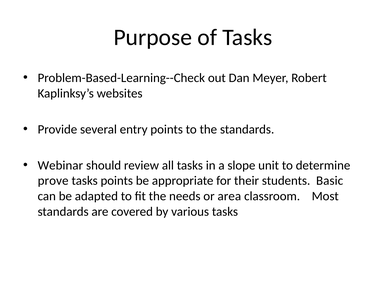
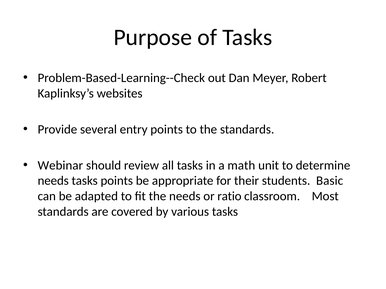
slope: slope -> math (241, 166)
prove: prove -> needs (53, 181)
area: area -> ratio (229, 196)
